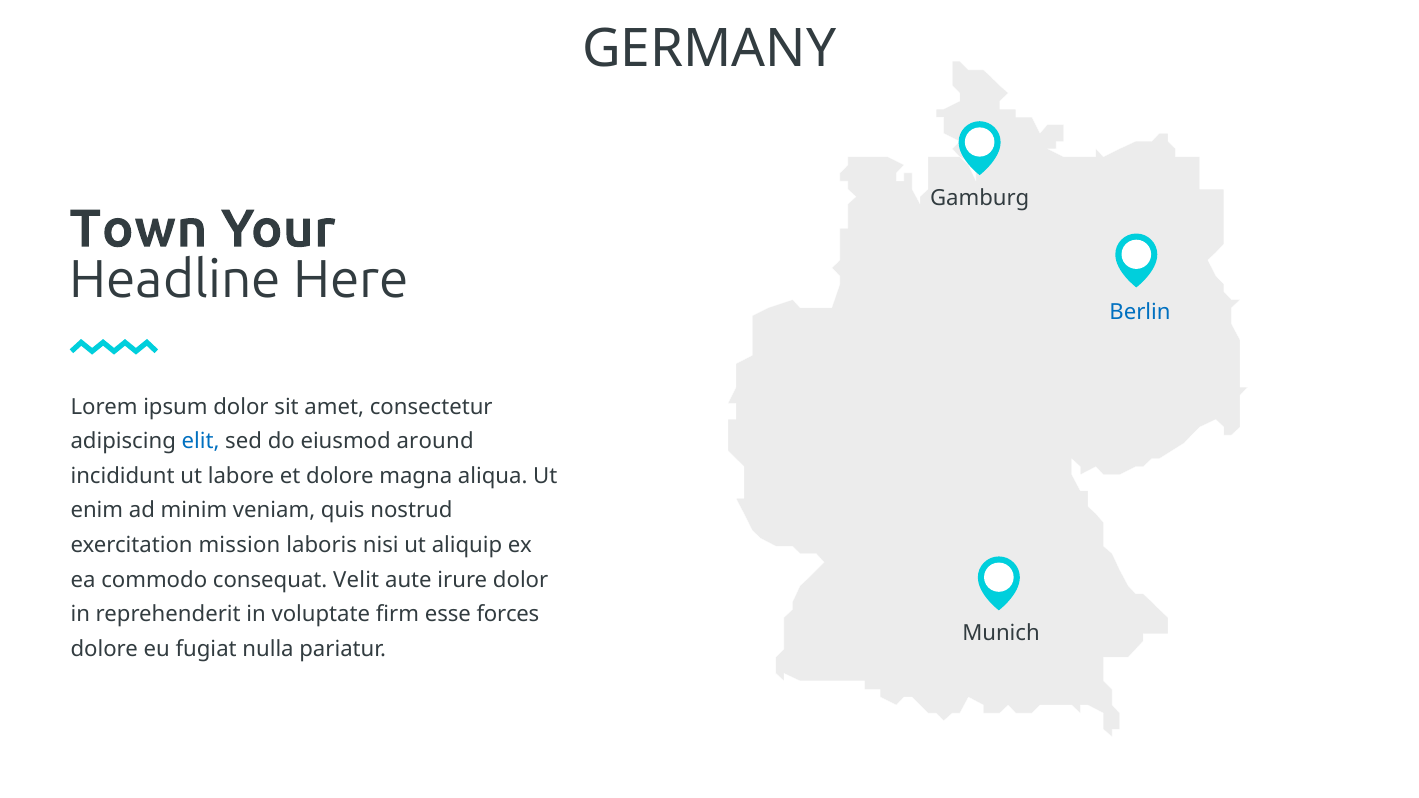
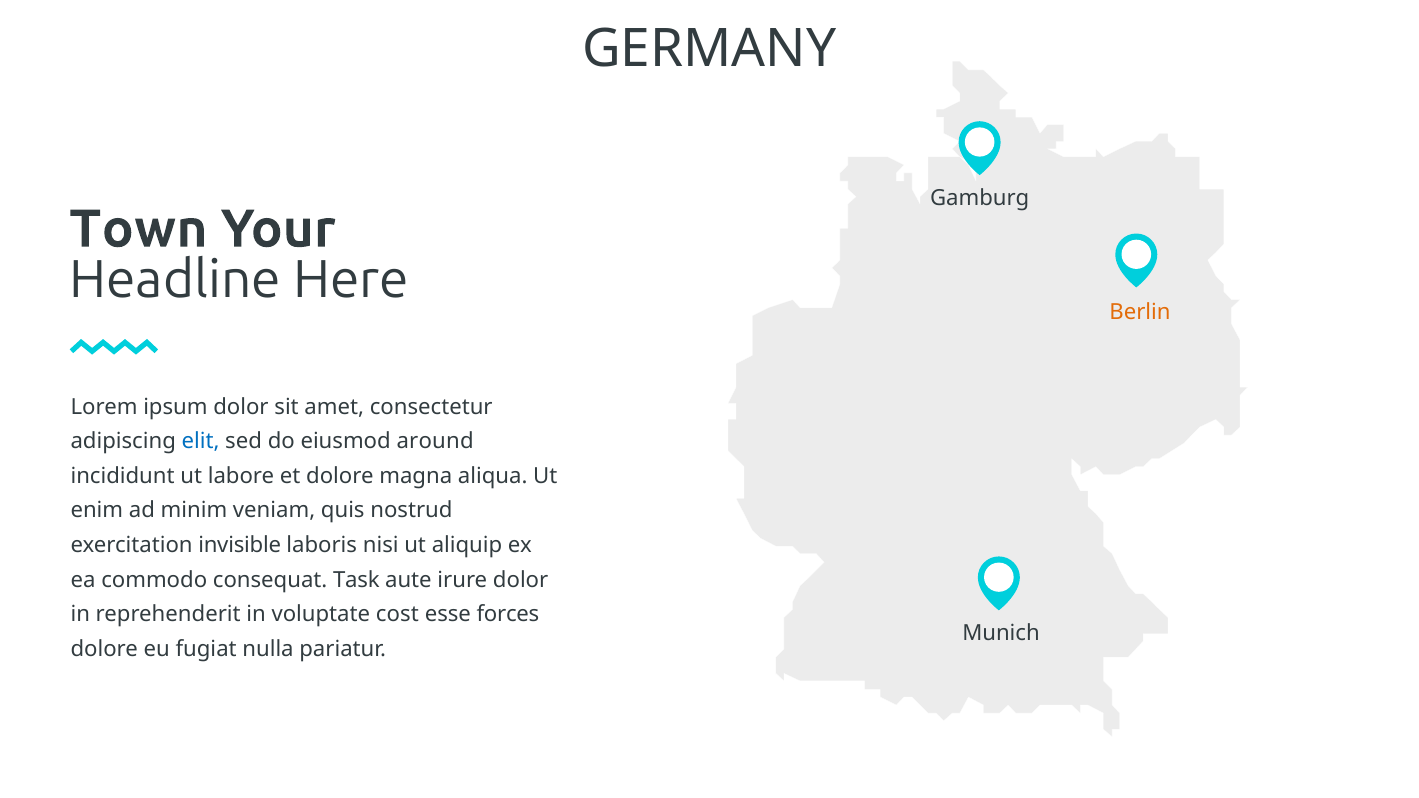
Berlin colour: blue -> orange (1140, 312)
mission: mission -> invisible (240, 545)
Velit: Velit -> Task (356, 580)
firm: firm -> cost (397, 614)
